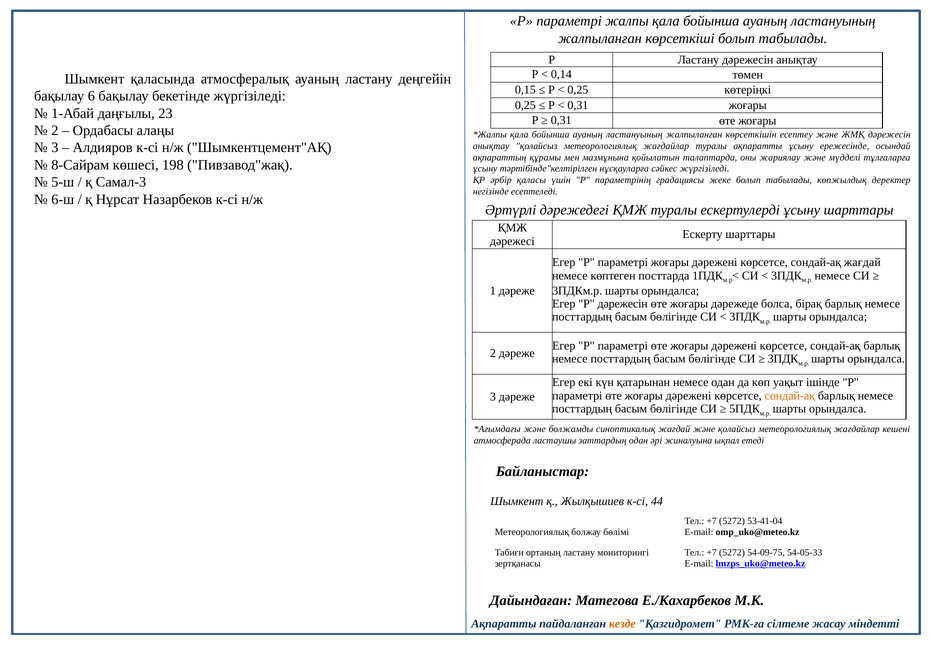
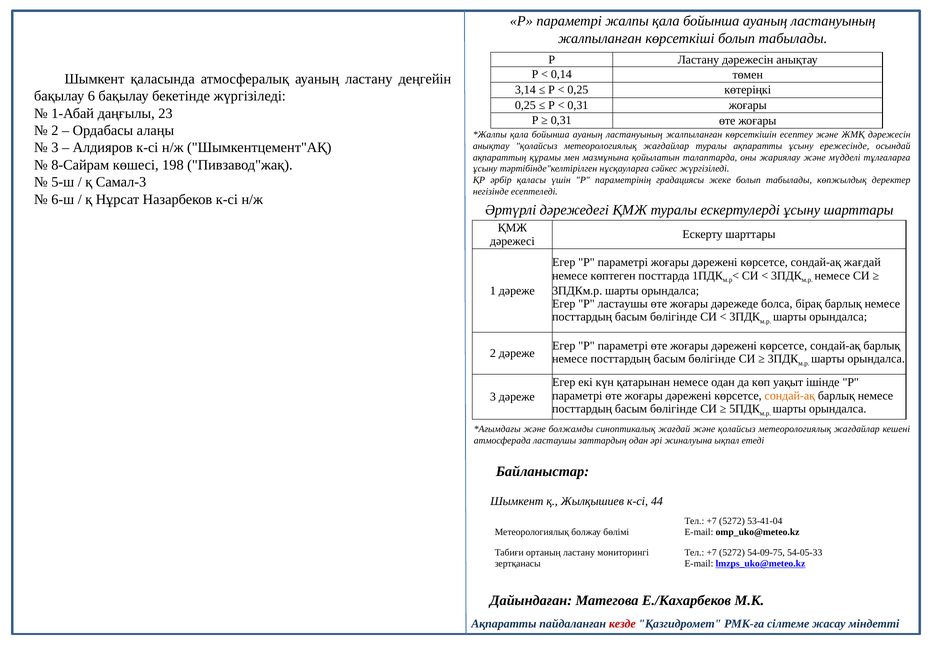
0,15: 0,15 -> 3,14 (525, 90)
P дәрежесін: дәрежесін -> ластаушы (623, 304)
кезде colour: orange -> red (622, 624)
